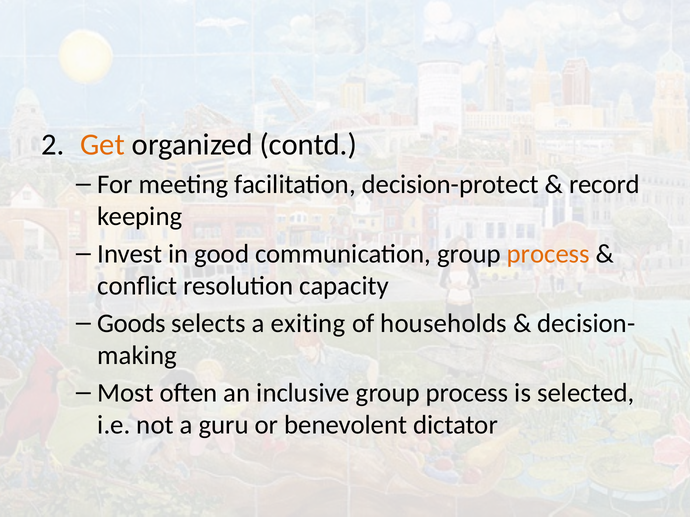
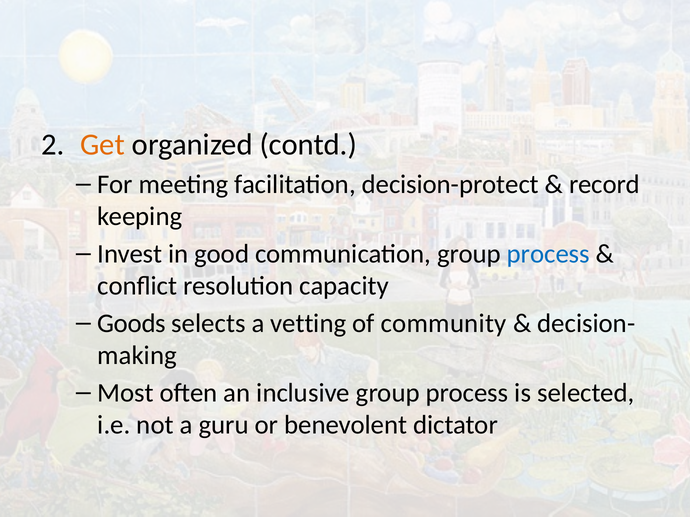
process colour: orange -> blue (548, 254)
exiting: exiting -> vetting (308, 324)
households: households -> community (444, 324)
